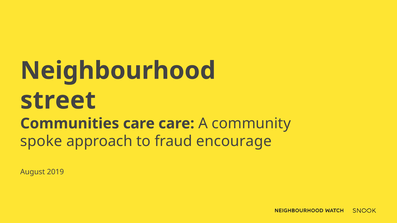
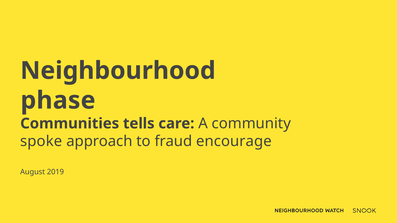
street: street -> phase (58, 101)
Communities care: care -> tells (139, 124)
